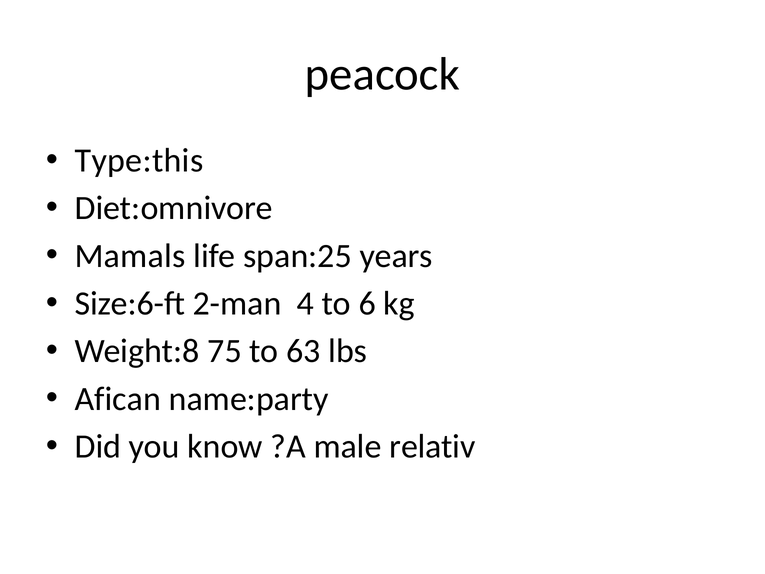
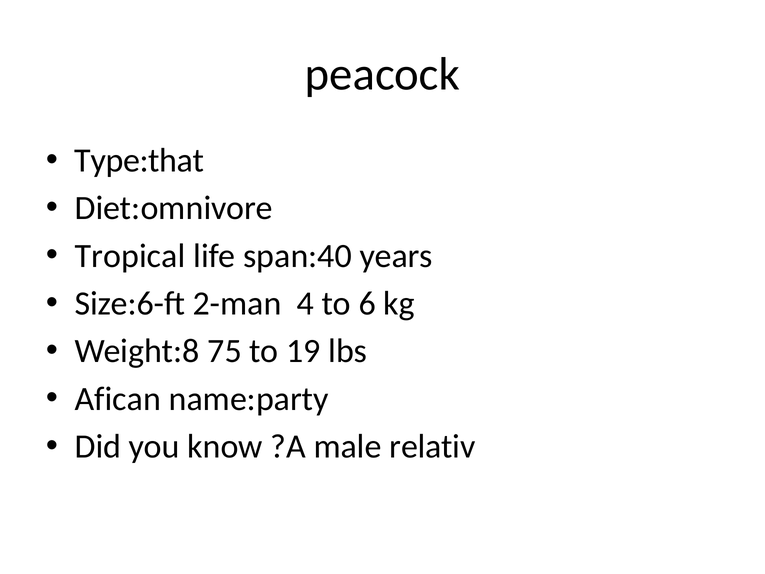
Type:this: Type:this -> Type:that (139, 161)
Mamals: Mamals -> Tropical (130, 256)
span:25: span:25 -> span:40 (297, 256)
63: 63 -> 19 (303, 351)
